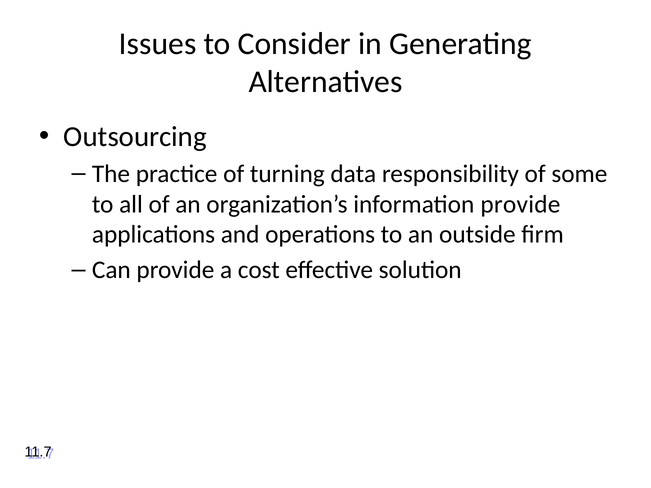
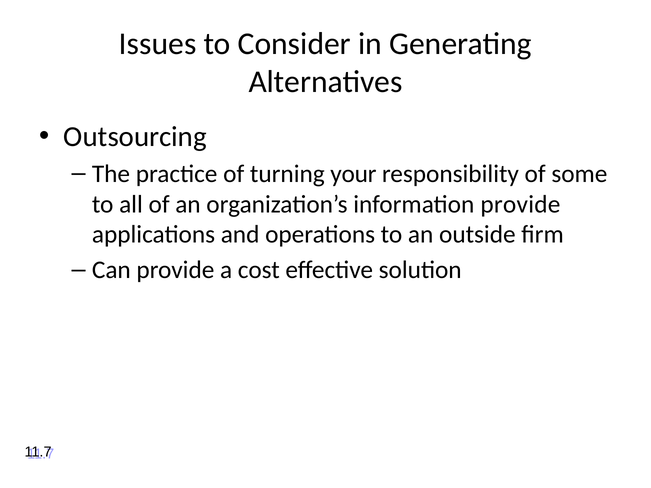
data: data -> your (353, 174)
